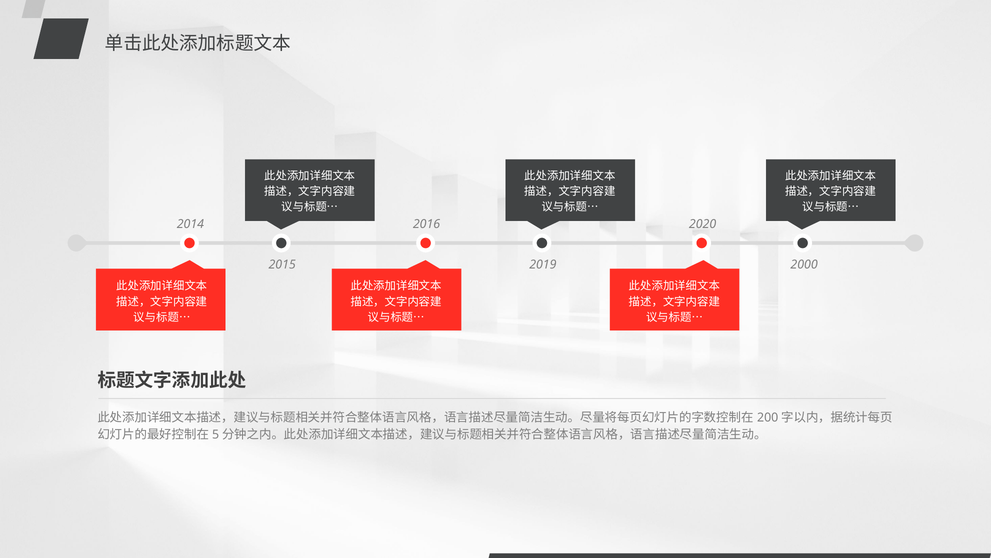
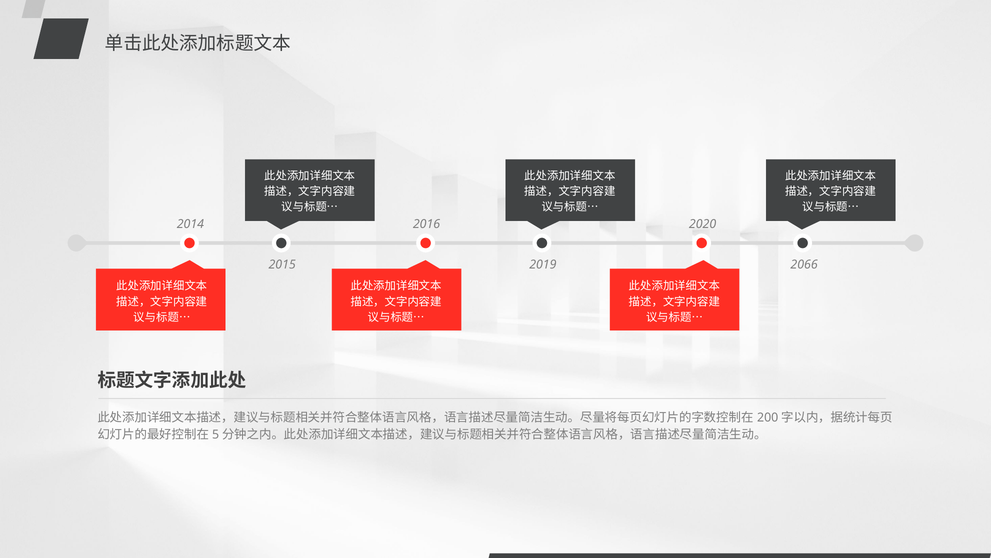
2000: 2000 -> 2066 (804, 264)
